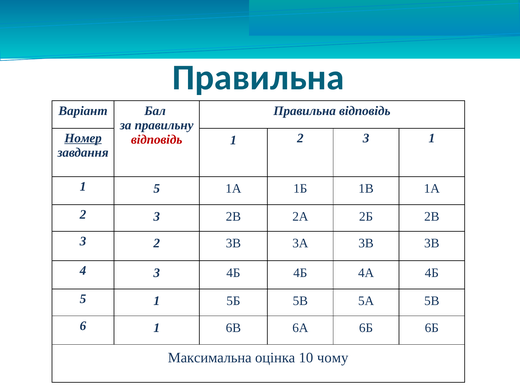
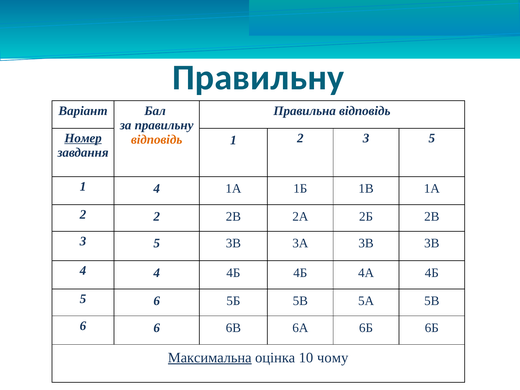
Правильна: Правильна -> Правильну (258, 78)
відповідь colour: red -> orange (157, 140)
2 3 1: 1 -> 5 (432, 138)
1 5: 5 -> 4 (157, 189)
3: 3 -> 2 (157, 217)
2: 2 -> 5 (157, 243)
4 3: 3 -> 4 (157, 273)
5 1: 1 -> 6 (157, 301)
6 1: 1 -> 6 (157, 328)
Максимальна underline: none -> present (210, 358)
